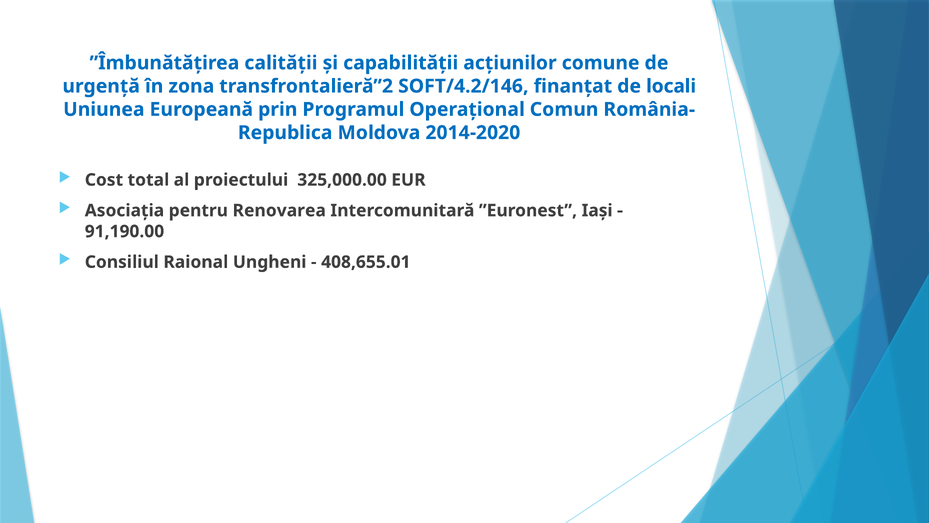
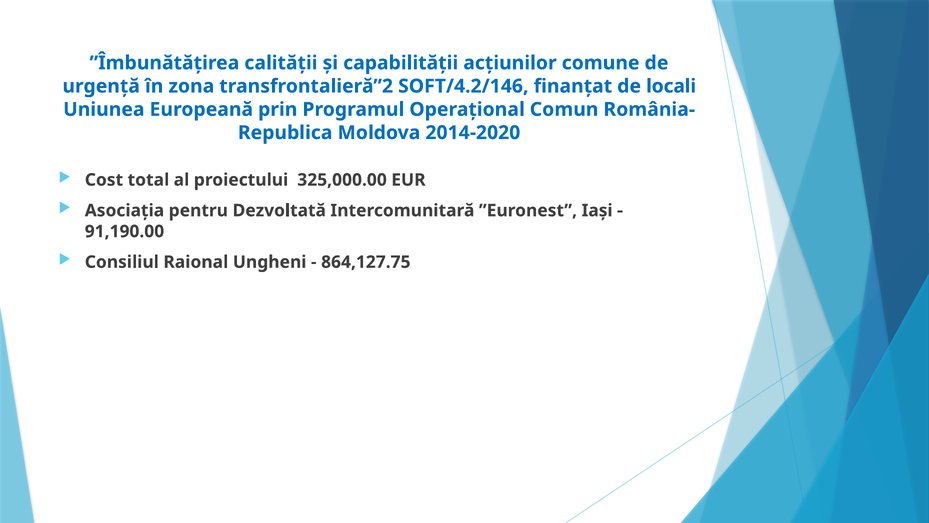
Renovarea: Renovarea -> Dezvoltată (279, 210)
408,655.01: 408,655.01 -> 864,127.75 (366, 262)
